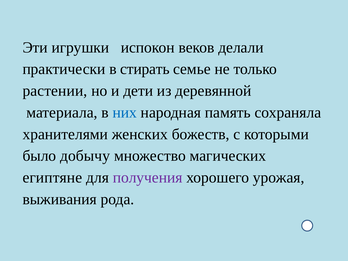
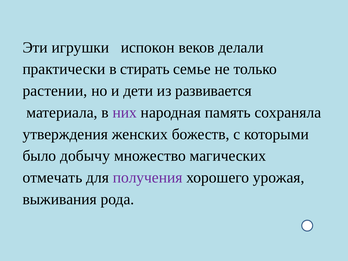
деревянной: деревянной -> развивается (213, 91)
них colour: blue -> purple (125, 112)
хранителями: хранителями -> утверждения (65, 134)
египтяне: египтяне -> отмечать (52, 178)
